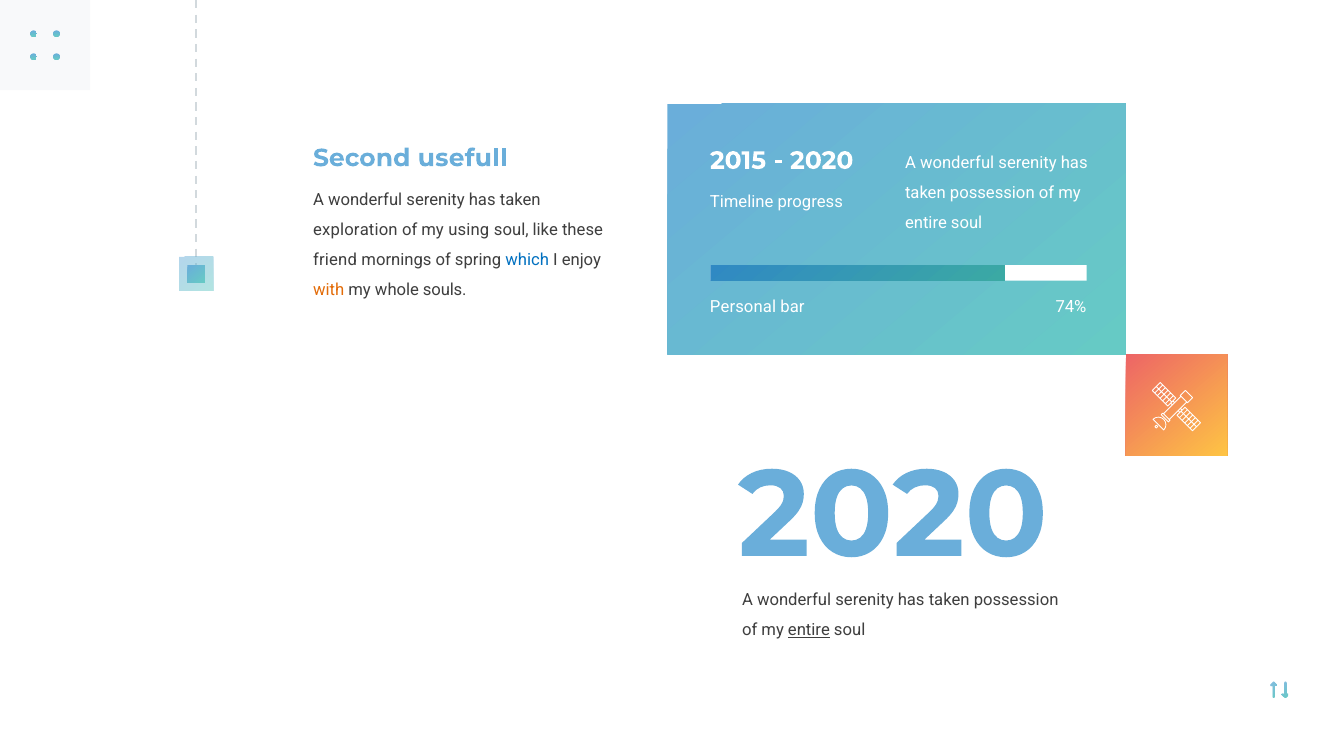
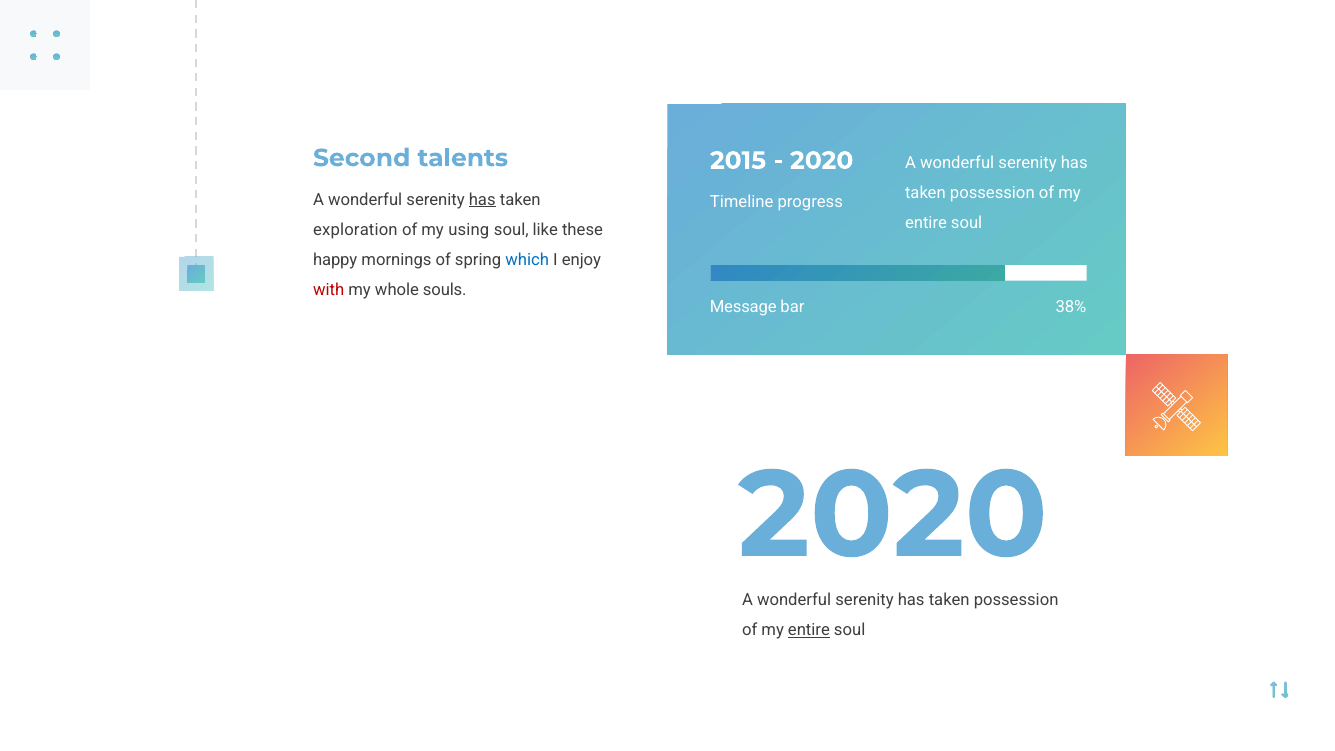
usefull: usefull -> talents (463, 158)
has underline: none -> present (482, 200)
friend: friend -> happy (335, 260)
with colour: orange -> red (329, 290)
Personal: Personal -> Message (743, 307)
74%: 74% -> 38% (1071, 307)
